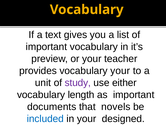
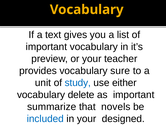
vocabulary your: your -> sure (120, 70)
study colour: purple -> blue (78, 82)
length: length -> delete (81, 94)
documents: documents -> summarize (52, 106)
